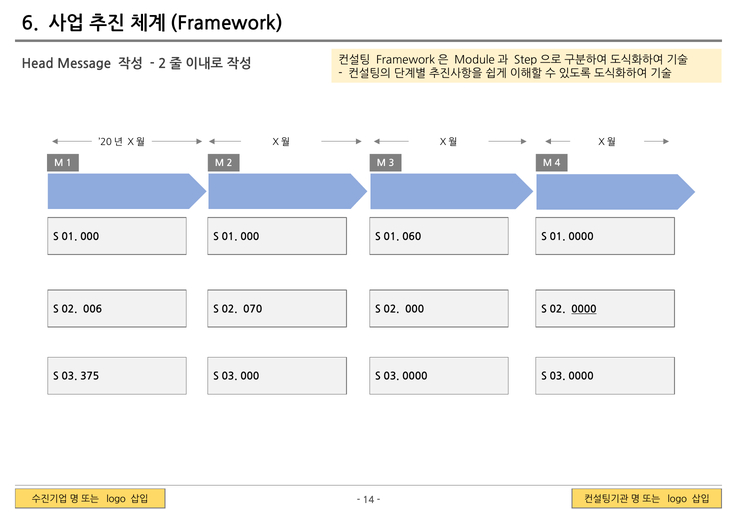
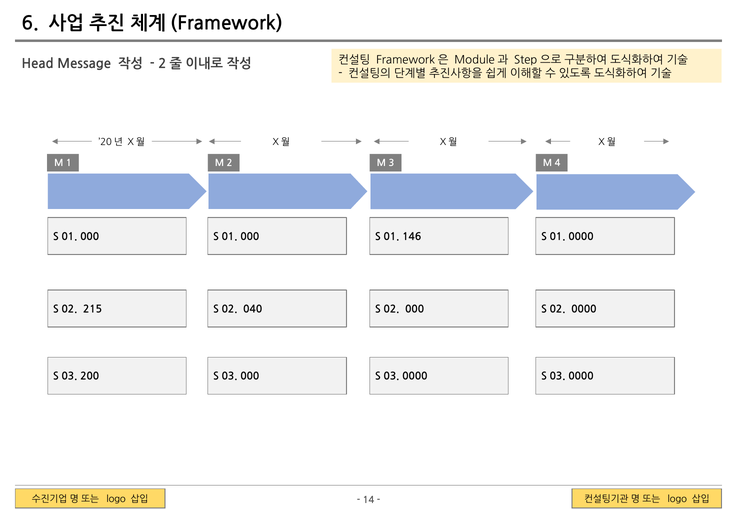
060: 060 -> 146 (412, 237)
006: 006 -> 215 (93, 309)
070: 070 -> 040 (253, 309)
0000 underline: present -> none (584, 309)
375: 375 -> 200 (90, 377)
